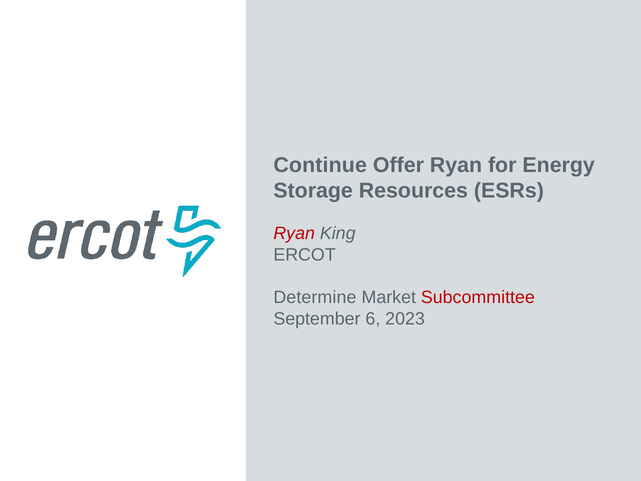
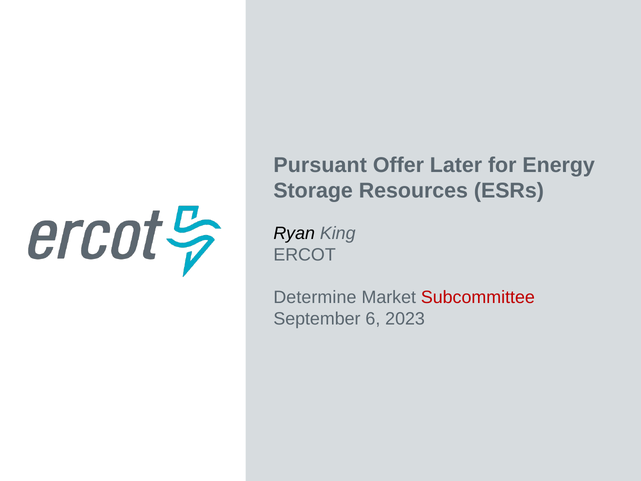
Continue: Continue -> Pursuant (320, 165)
Offer Ryan: Ryan -> Later (456, 165)
Ryan colour: red -> black (294, 233)
